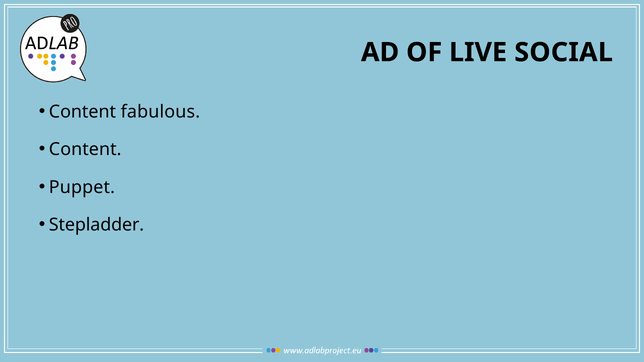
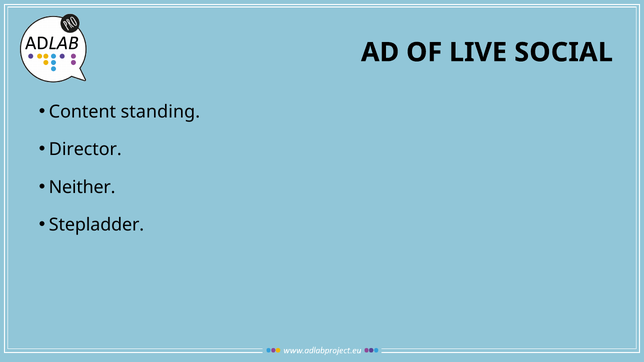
fabulous: fabulous -> standing (160, 112)
Content: Content -> Director (85, 150)
Puppet: Puppet -> Neither (82, 187)
